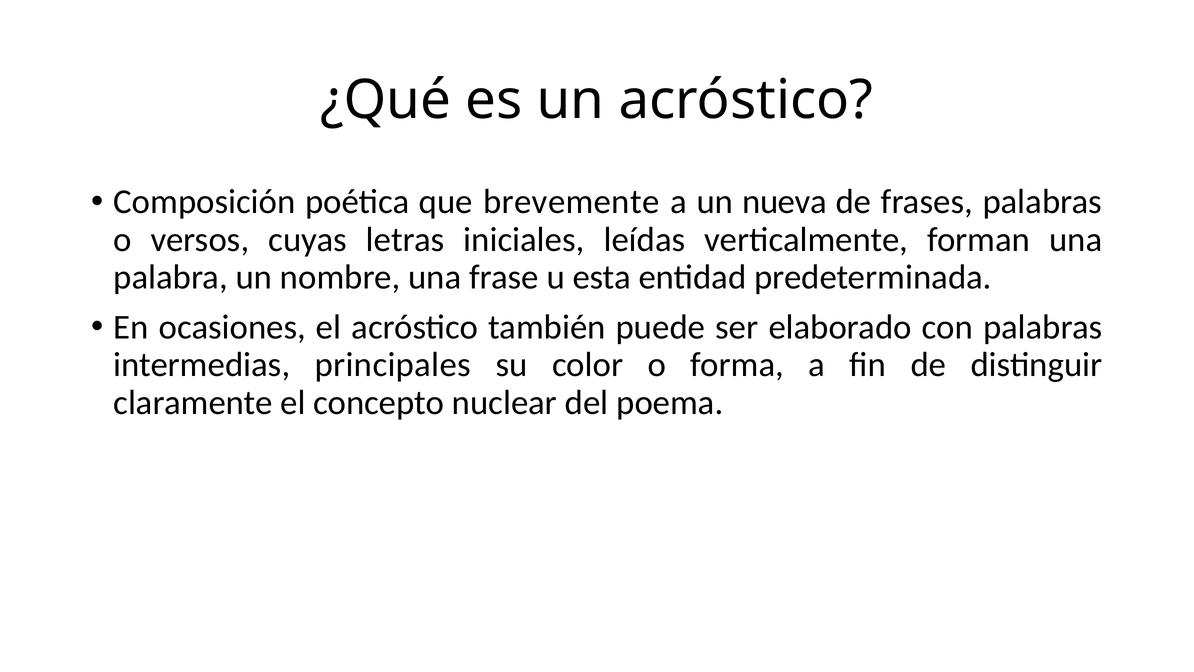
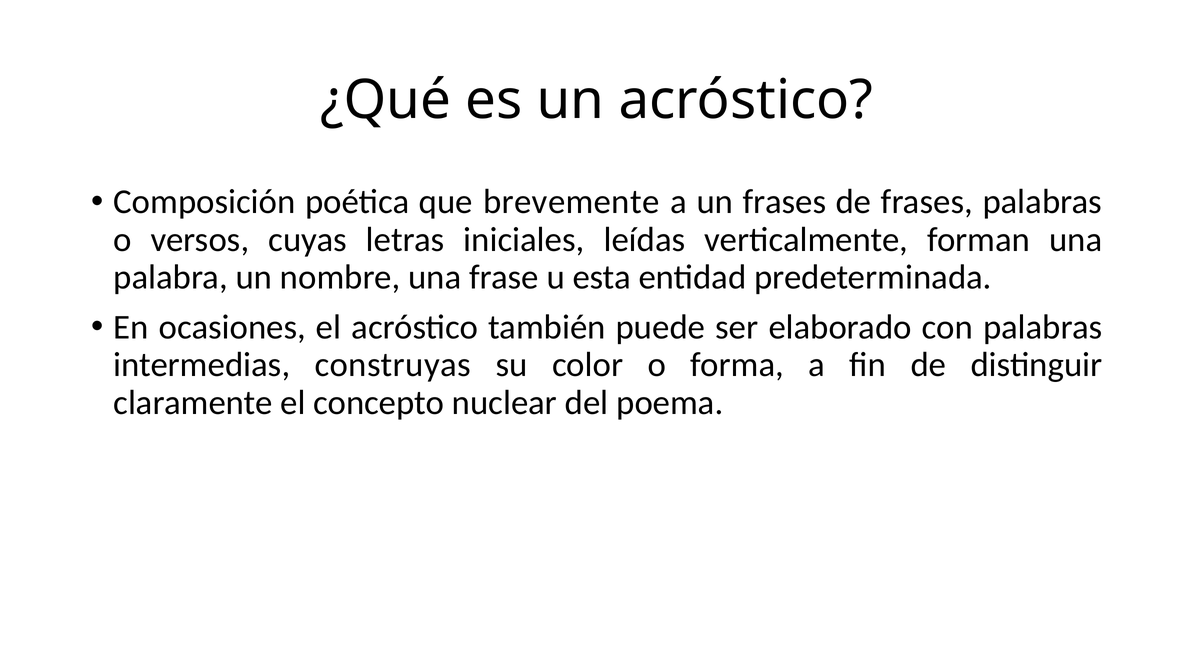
un nueva: nueva -> frases (784, 202)
principales: principales -> construyas (393, 365)
